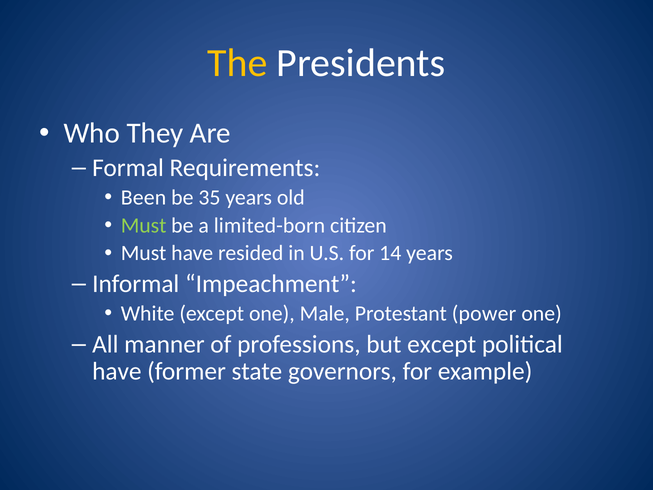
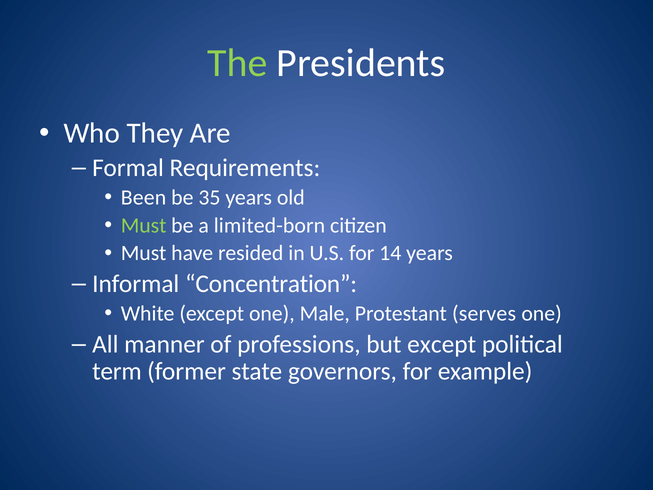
The colour: yellow -> light green (237, 63)
Impeachment: Impeachment -> Concentration (271, 284)
power: power -> serves (484, 313)
have: have -> term (117, 371)
